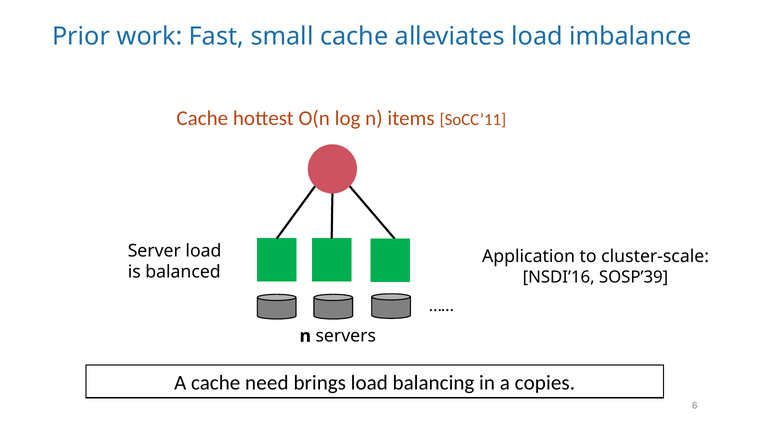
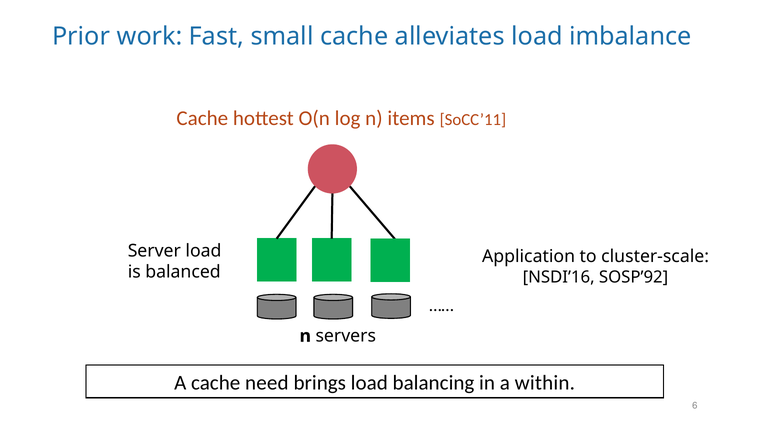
SOSP’39: SOSP’39 -> SOSP’92 (634, 277)
copies: copies -> within (545, 383)
